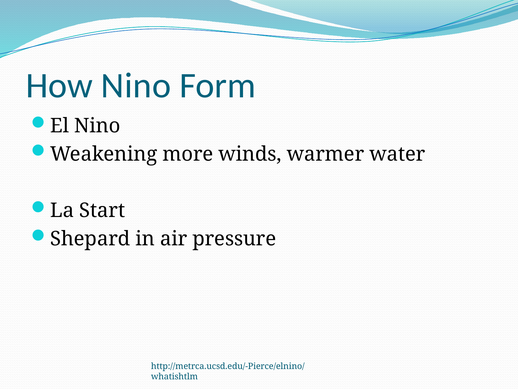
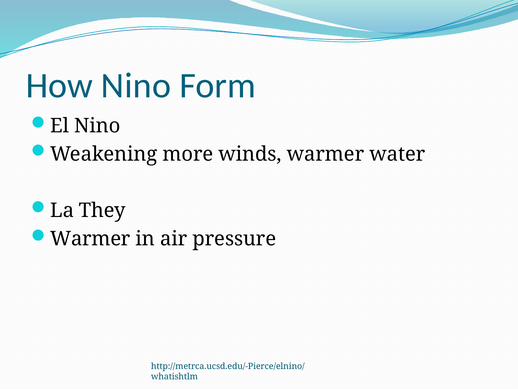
Start: Start -> They (102, 210)
Shepard: Shepard -> Warmer (90, 239)
